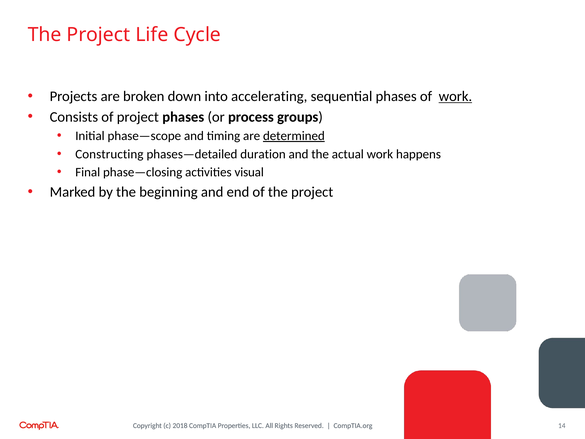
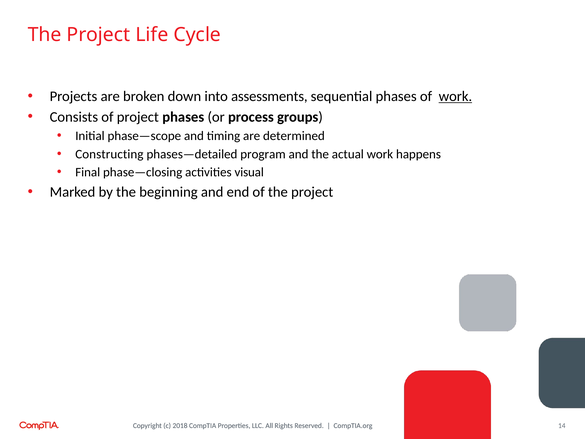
accelerating: accelerating -> assessments (269, 96)
determined underline: present -> none (294, 136)
duration: duration -> program (263, 154)
